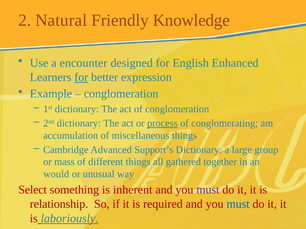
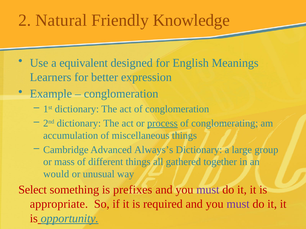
encounter: encounter -> equivalent (84, 63)
Enhanced: Enhanced -> Meanings (235, 63)
for underline: present -> none (81, 77)
Support’s: Support’s -> Always’s (154, 150)
inherent: inherent -> prefixes (133, 190)
relationship: relationship -> appropriate (59, 205)
must colour: blue -> purple (238, 205)
laboriously: laboriously -> opportunity (70, 219)
